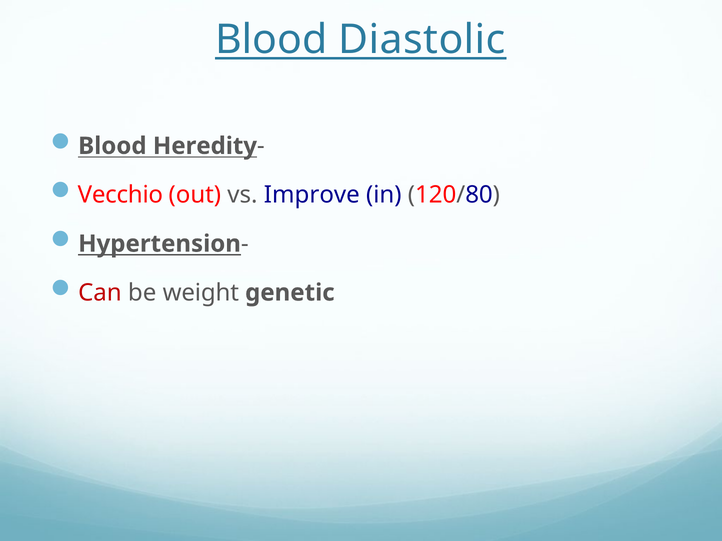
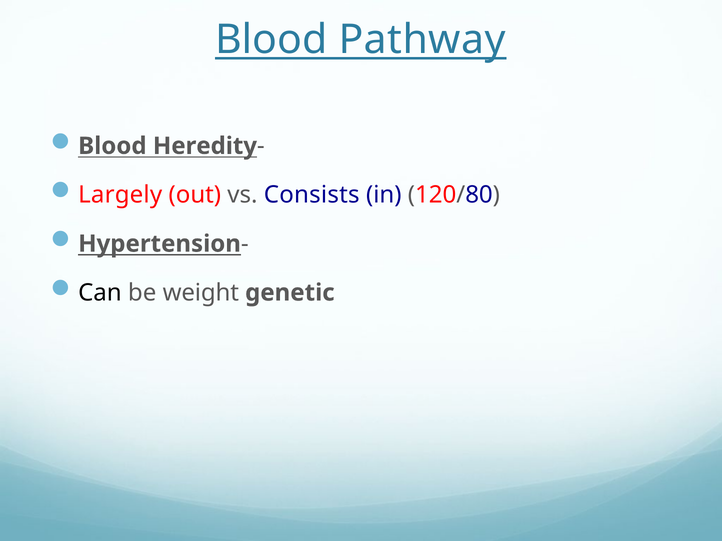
Diastolic: Diastolic -> Pathway (422, 40)
Vecchio: Vecchio -> Largely (120, 195)
Improve: Improve -> Consists (312, 195)
Can colour: red -> black (100, 293)
